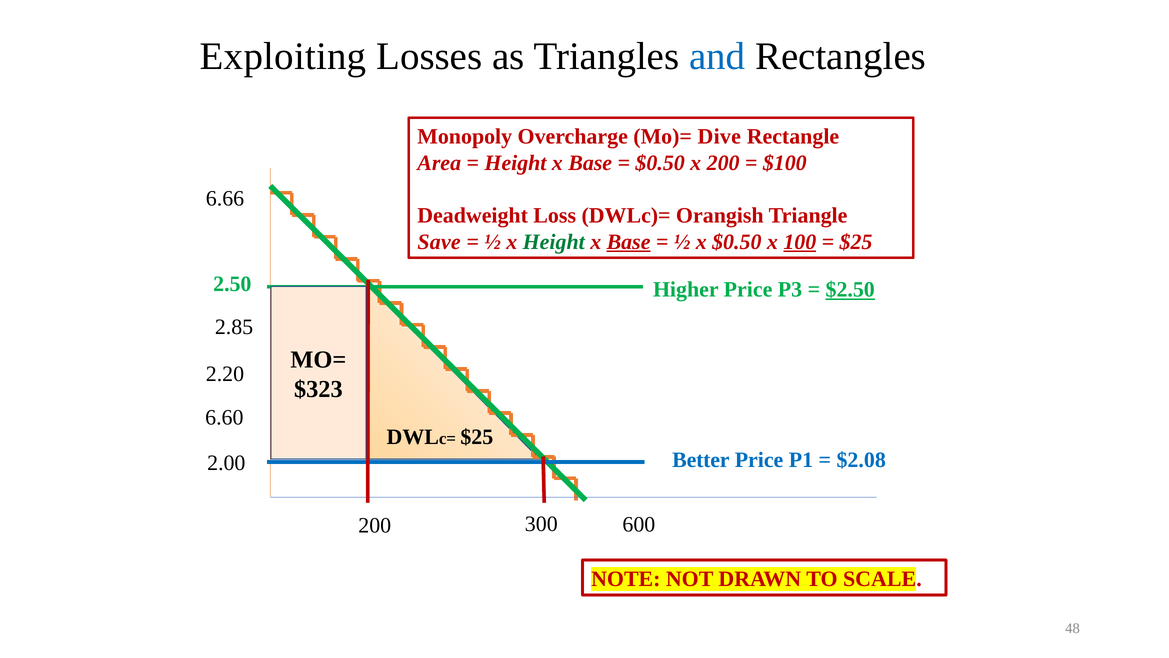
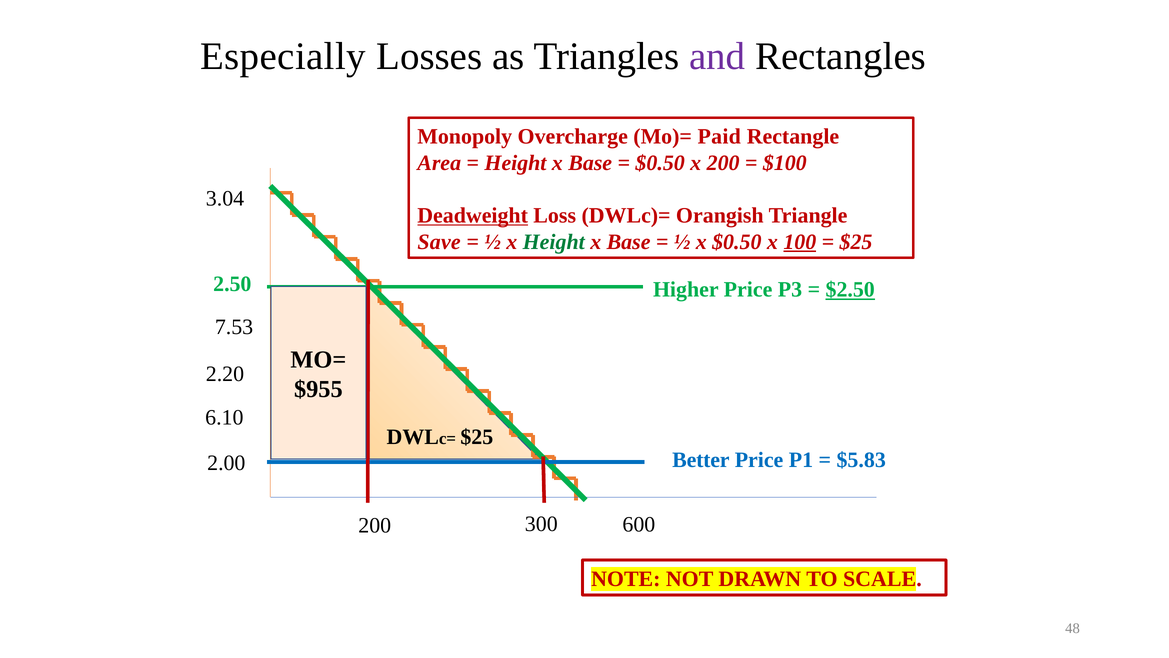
Exploiting: Exploiting -> Especially (283, 57)
and colour: blue -> purple (717, 57)
Dive: Dive -> Paid (719, 137)
6.66: 6.66 -> 3.04 (225, 199)
Deadweight underline: none -> present (473, 216)
Base underline: present -> none (629, 242)
2.85: 2.85 -> 7.53 (234, 327)
$323: $323 -> $955 (318, 389)
6.60: 6.60 -> 6.10 (224, 417)
$2.08: $2.08 -> $5.83 (861, 459)
